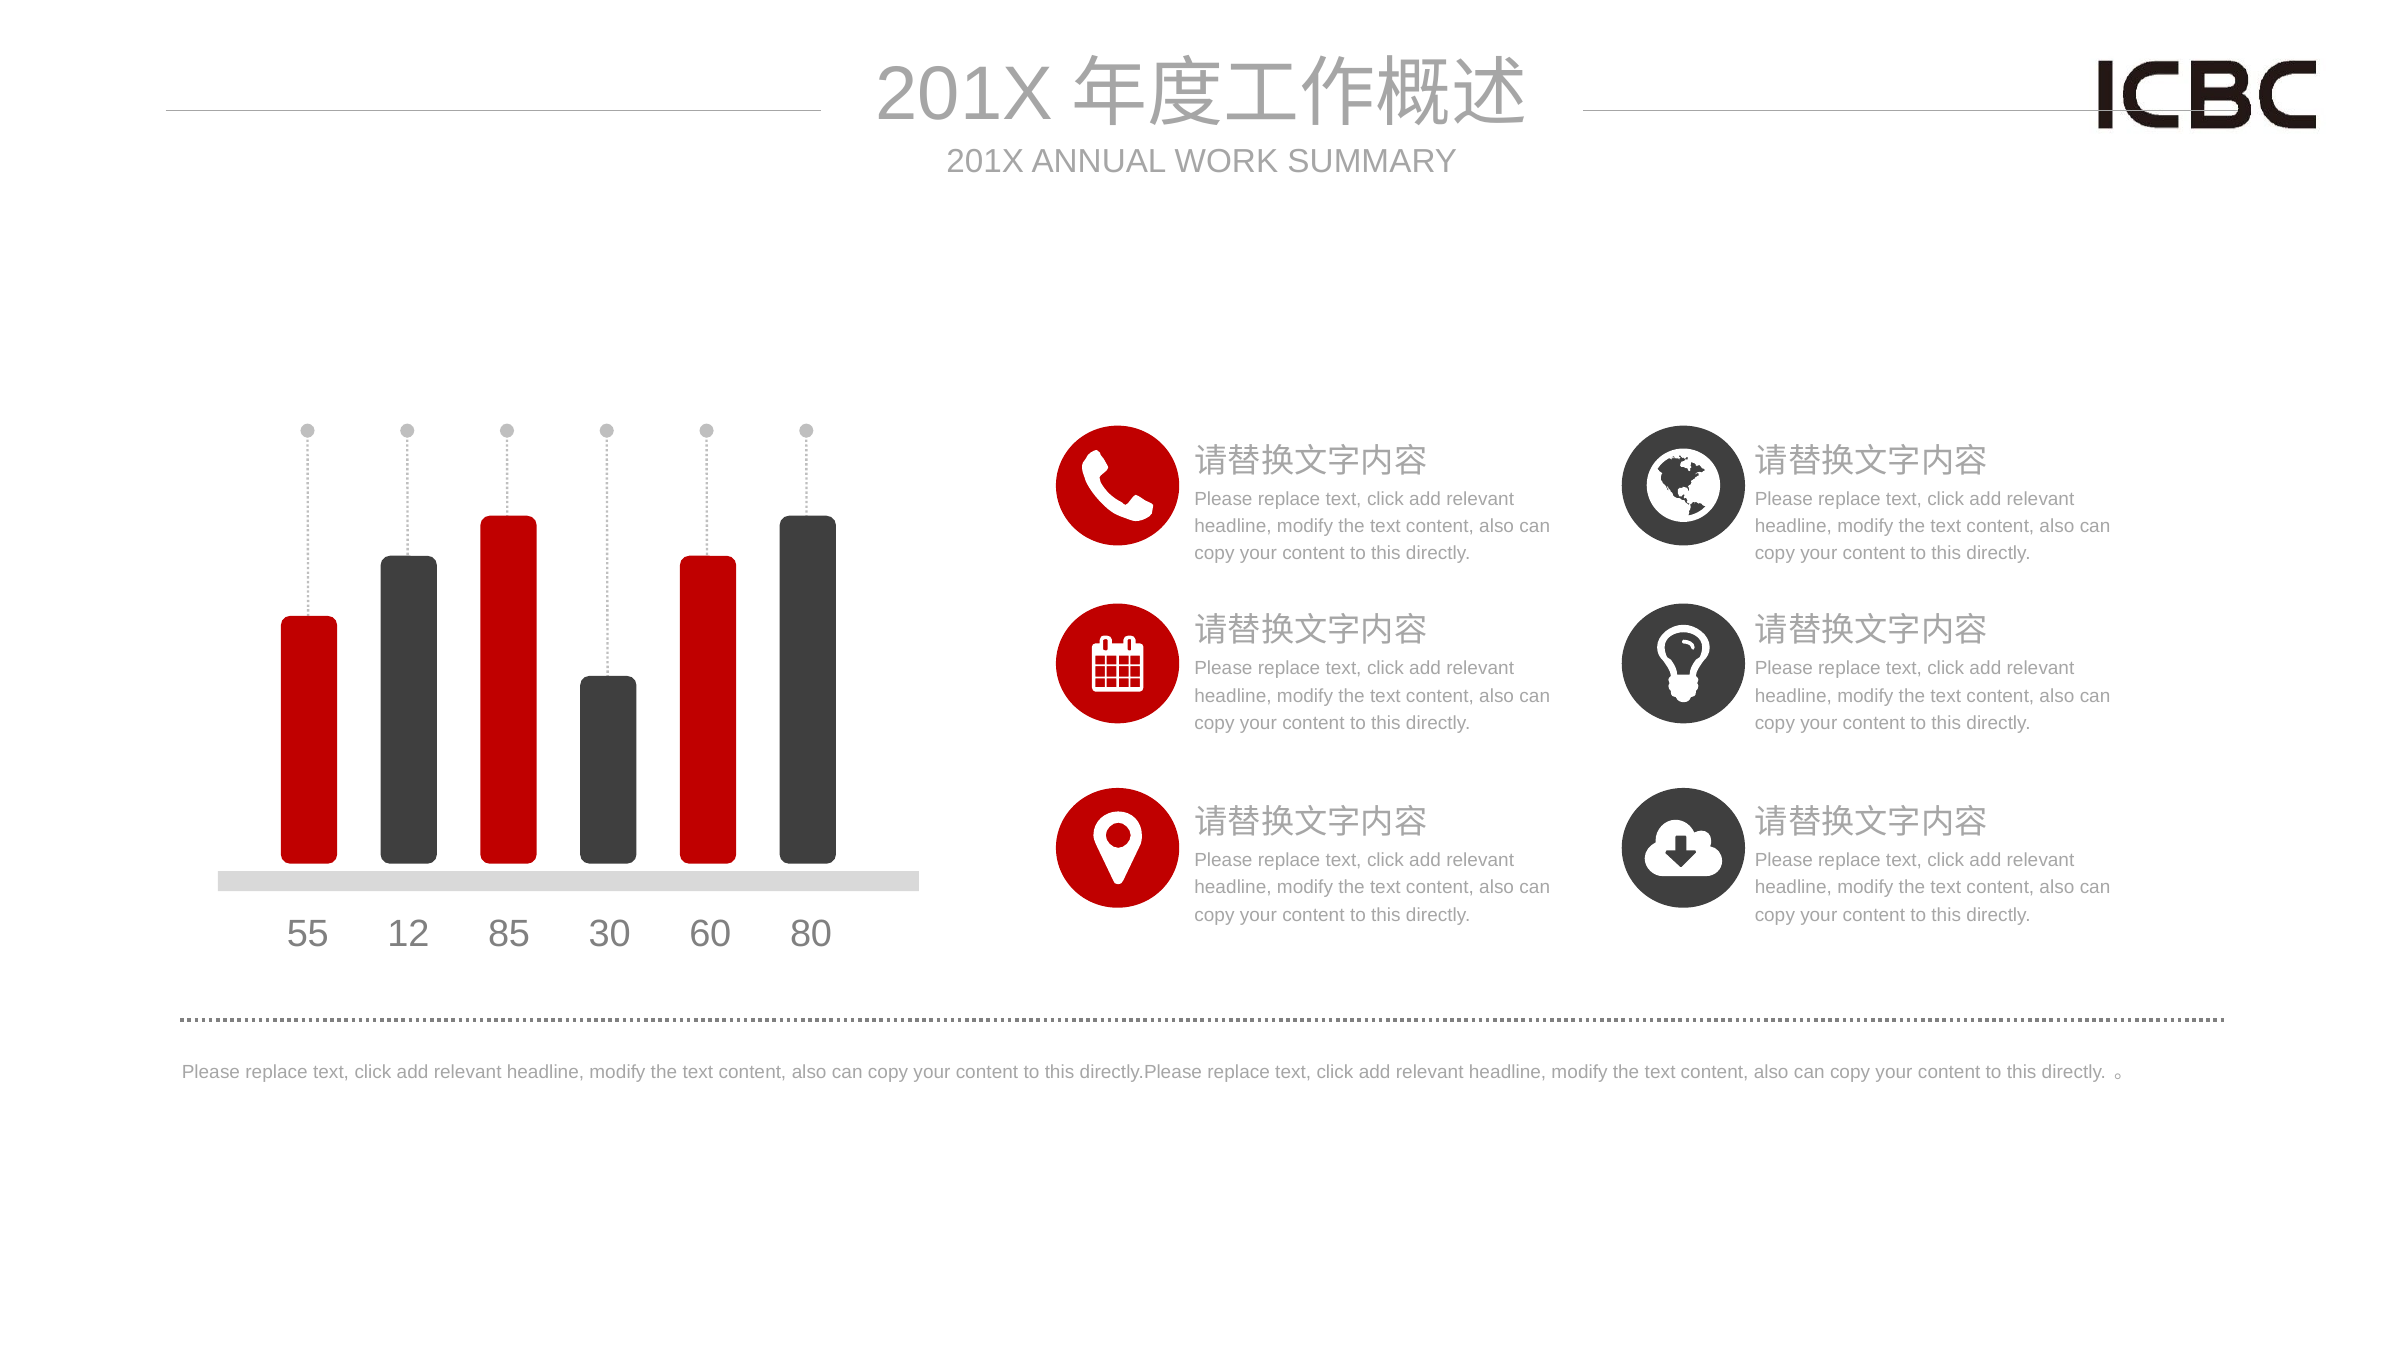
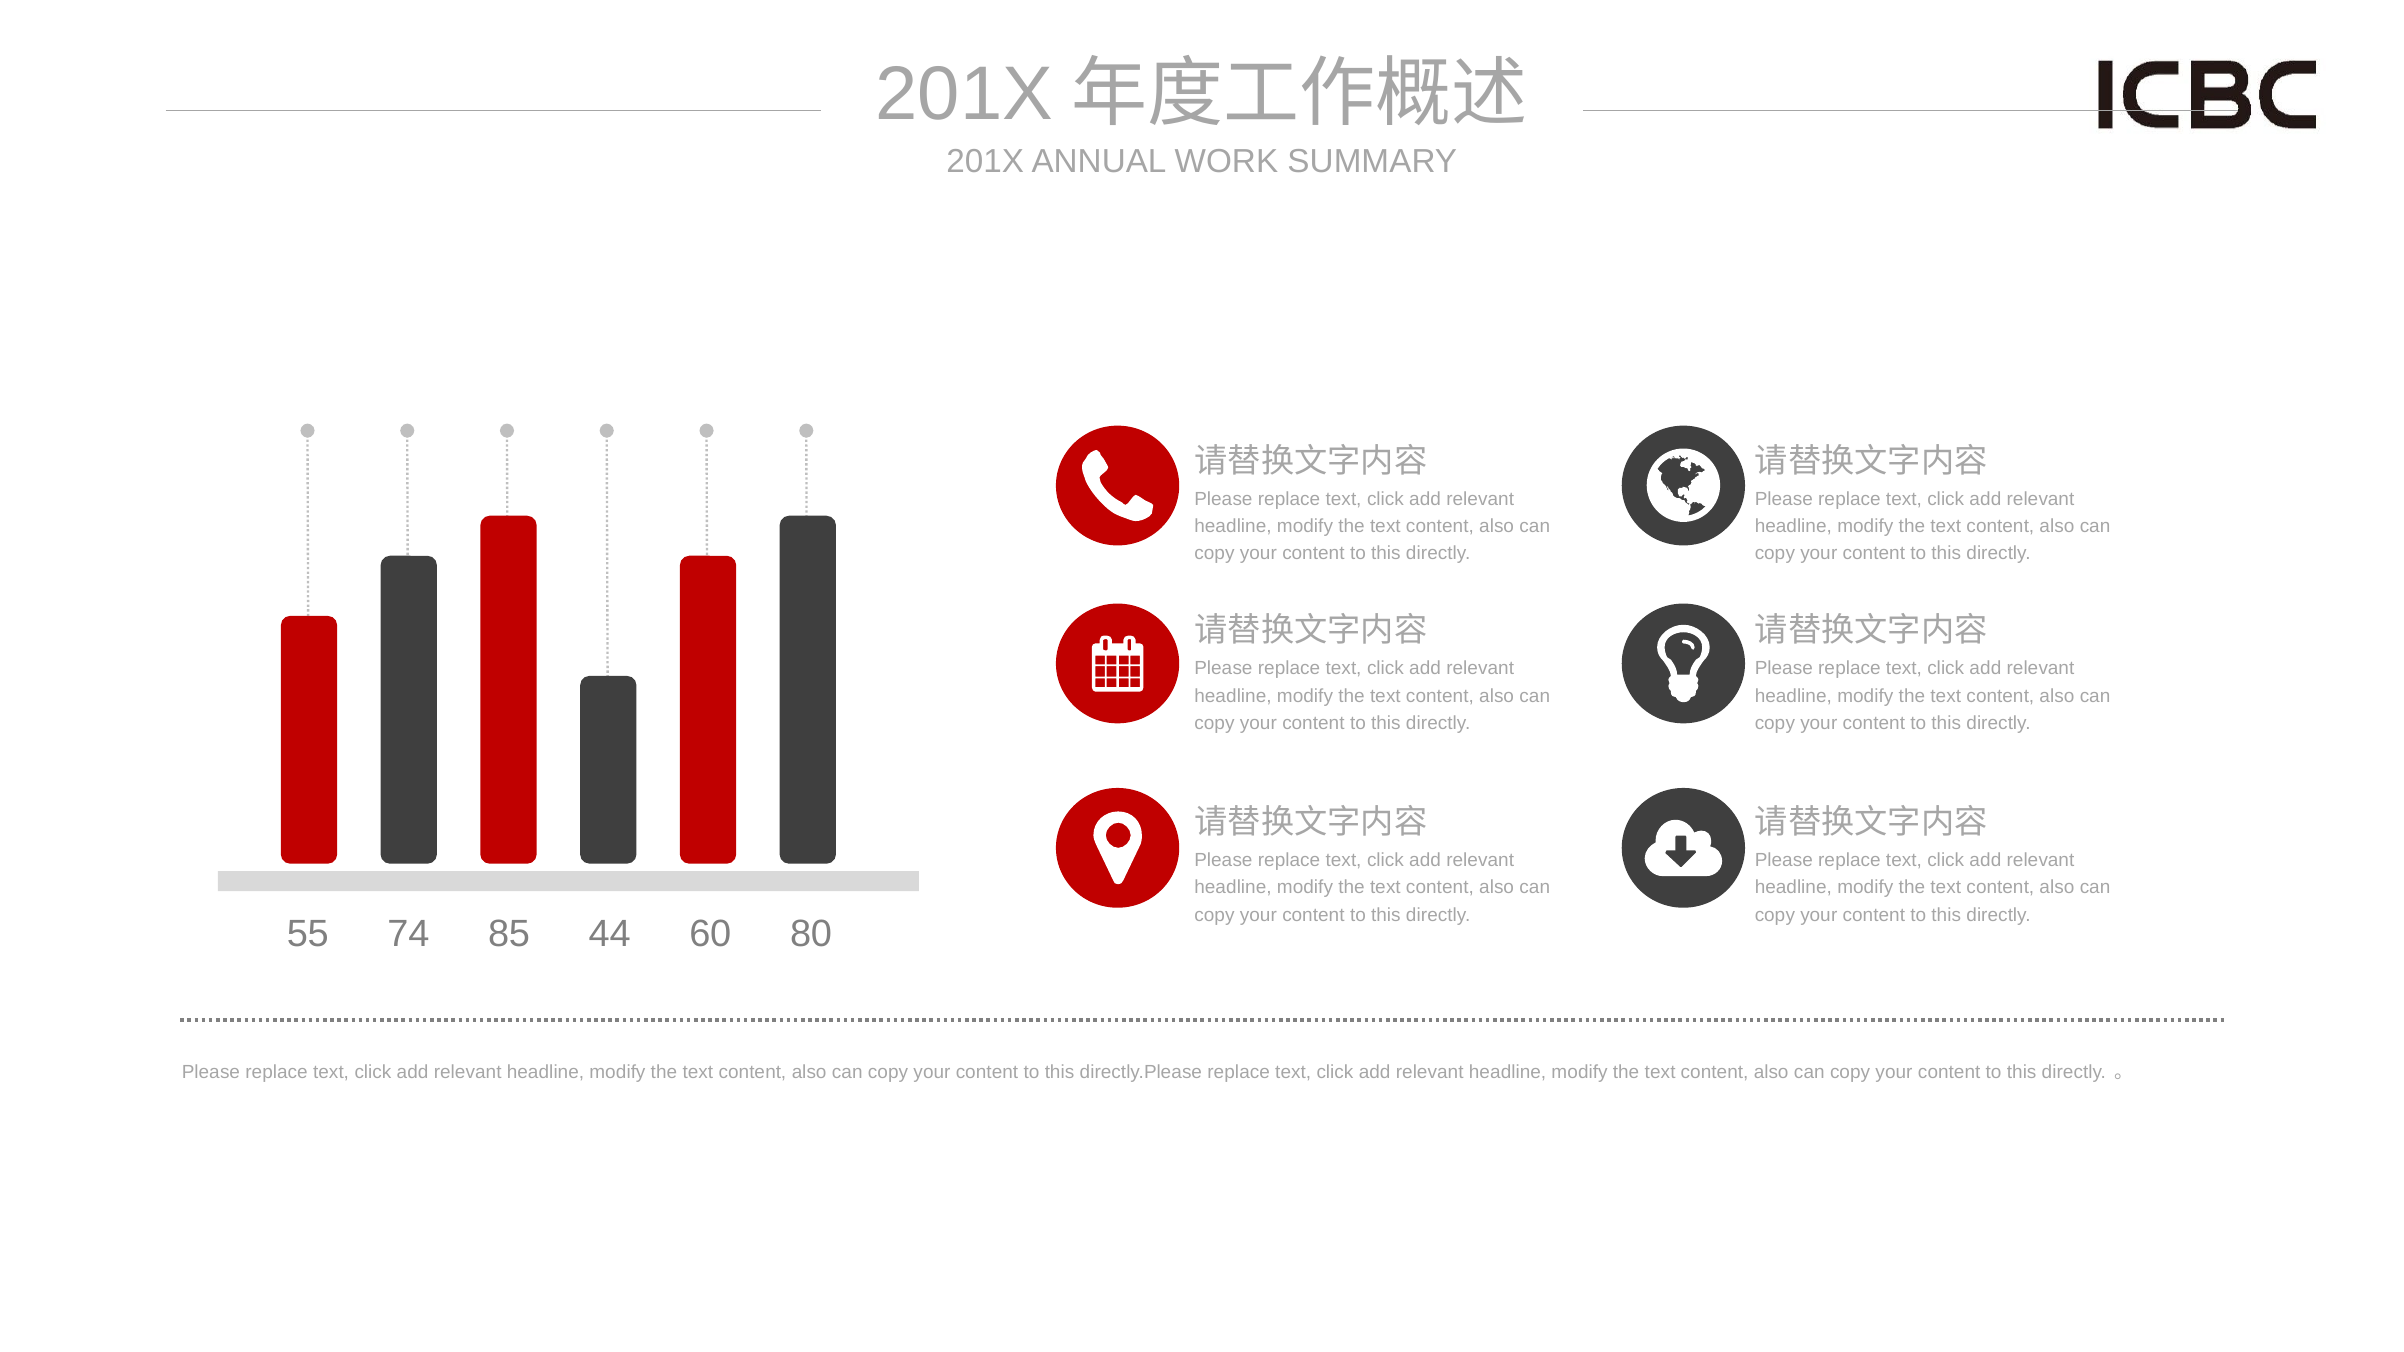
12: 12 -> 74 (408, 934)
30: 30 -> 44 (610, 934)
